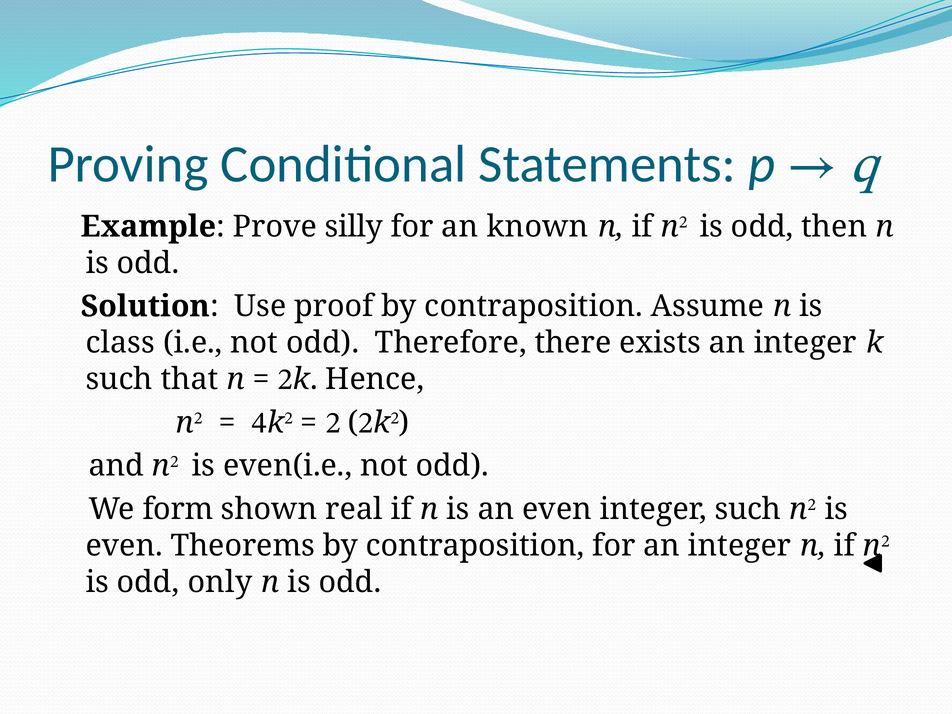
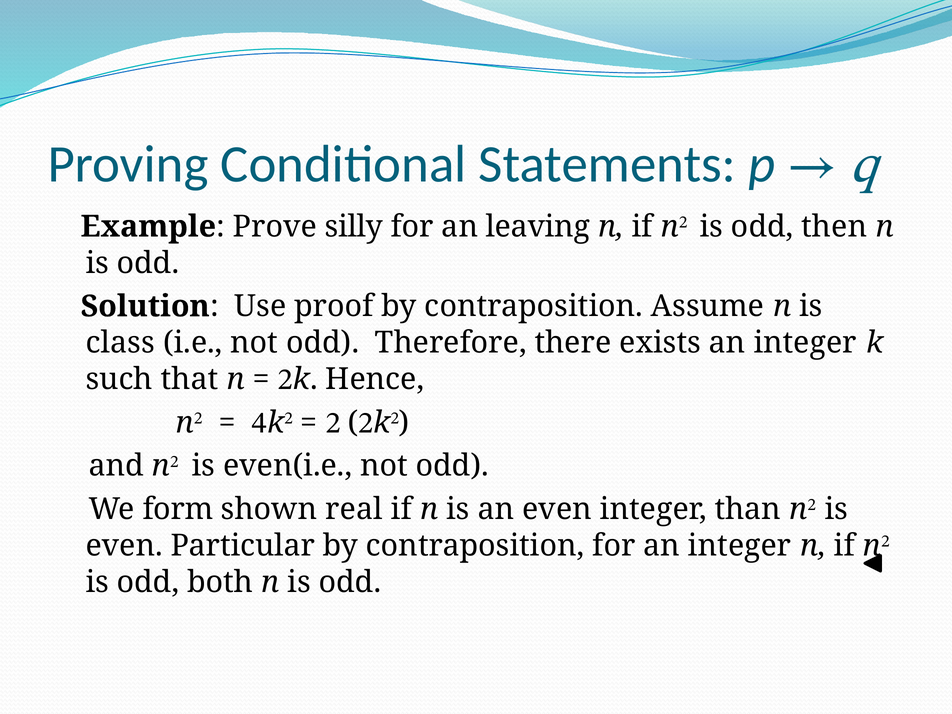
known: known -> leaving (538, 227)
integer such: such -> than (748, 509)
Theorems: Theorems -> Particular (243, 546)
only: only -> both (220, 582)
